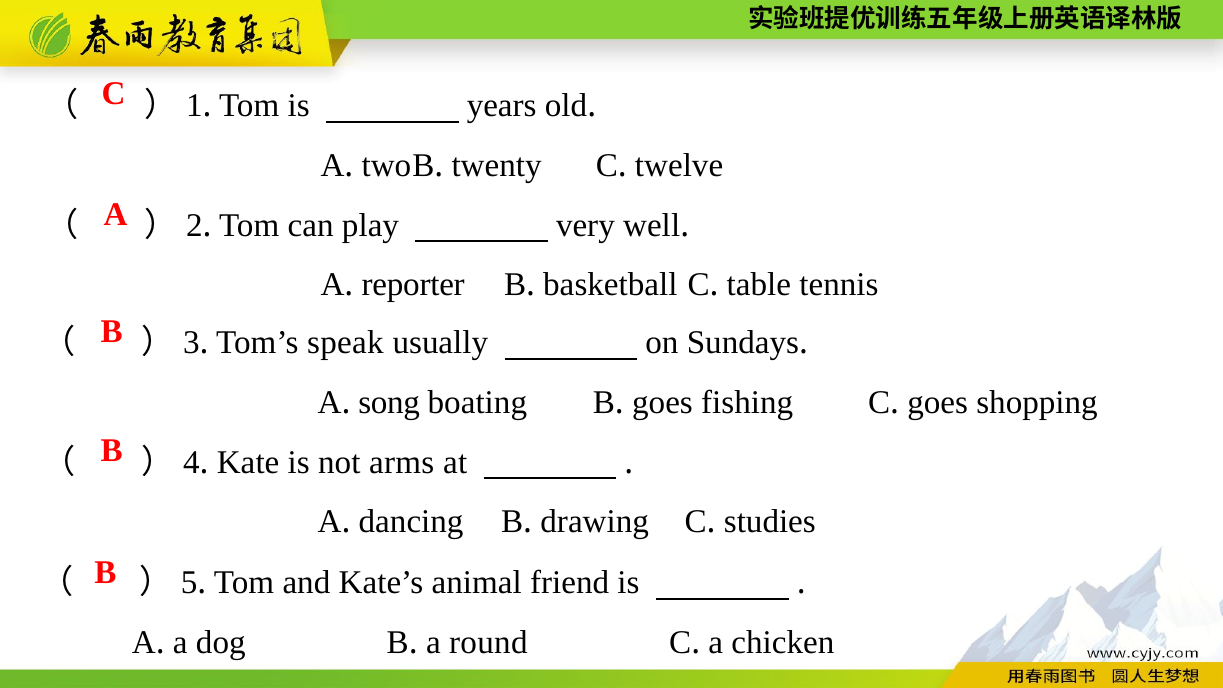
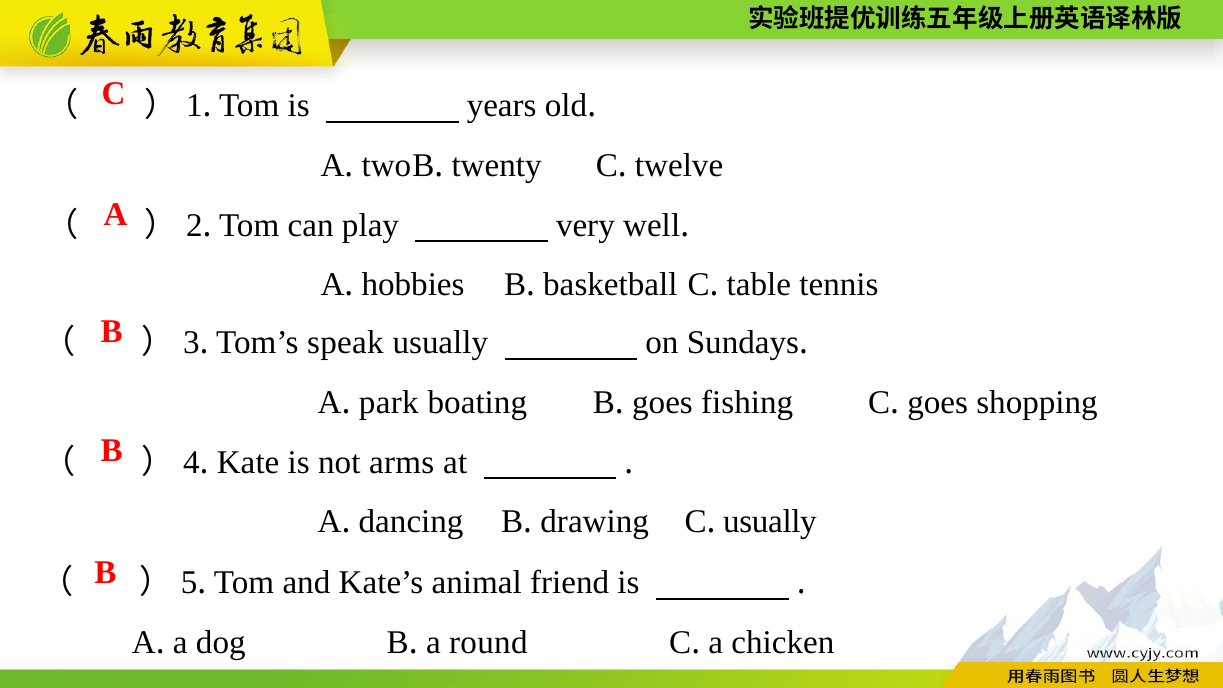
reporter: reporter -> hobbies (413, 285)
song: song -> park (389, 403)
studies: studies -> usually (770, 522)
